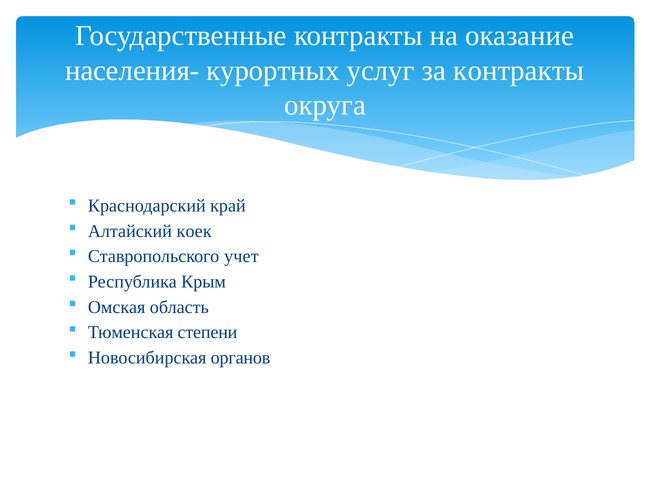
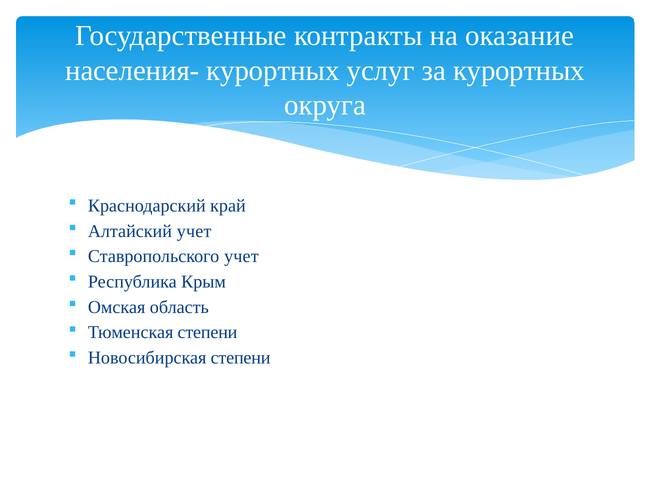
за контракты: контракты -> курортных (519, 71)
Алтайский коек: коек -> учет (194, 231)
Новосибирская органов: органов -> степени (241, 357)
